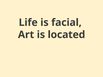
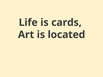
facial: facial -> cards (66, 23)
